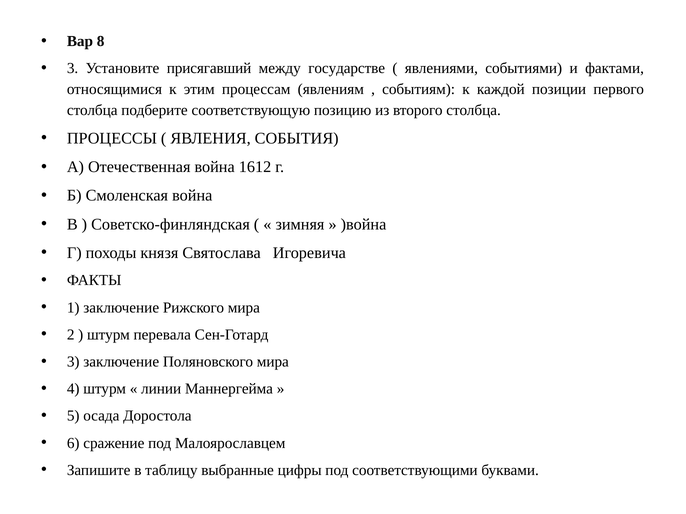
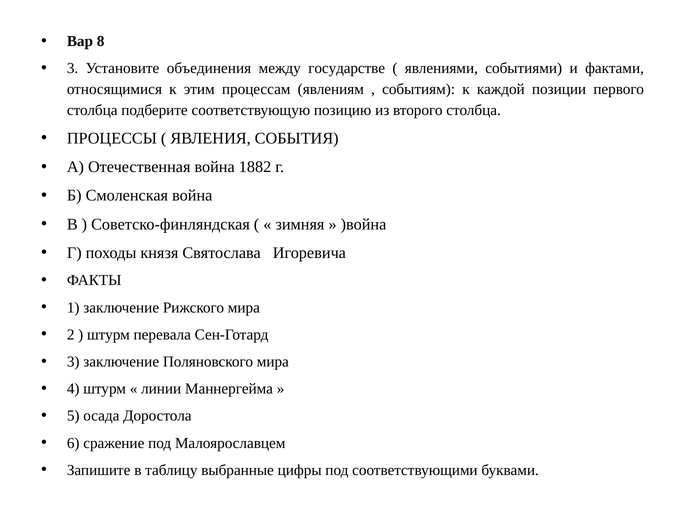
присягавший: присягавший -> объединения (209, 68)
1612: 1612 -> 1882 (255, 167)
